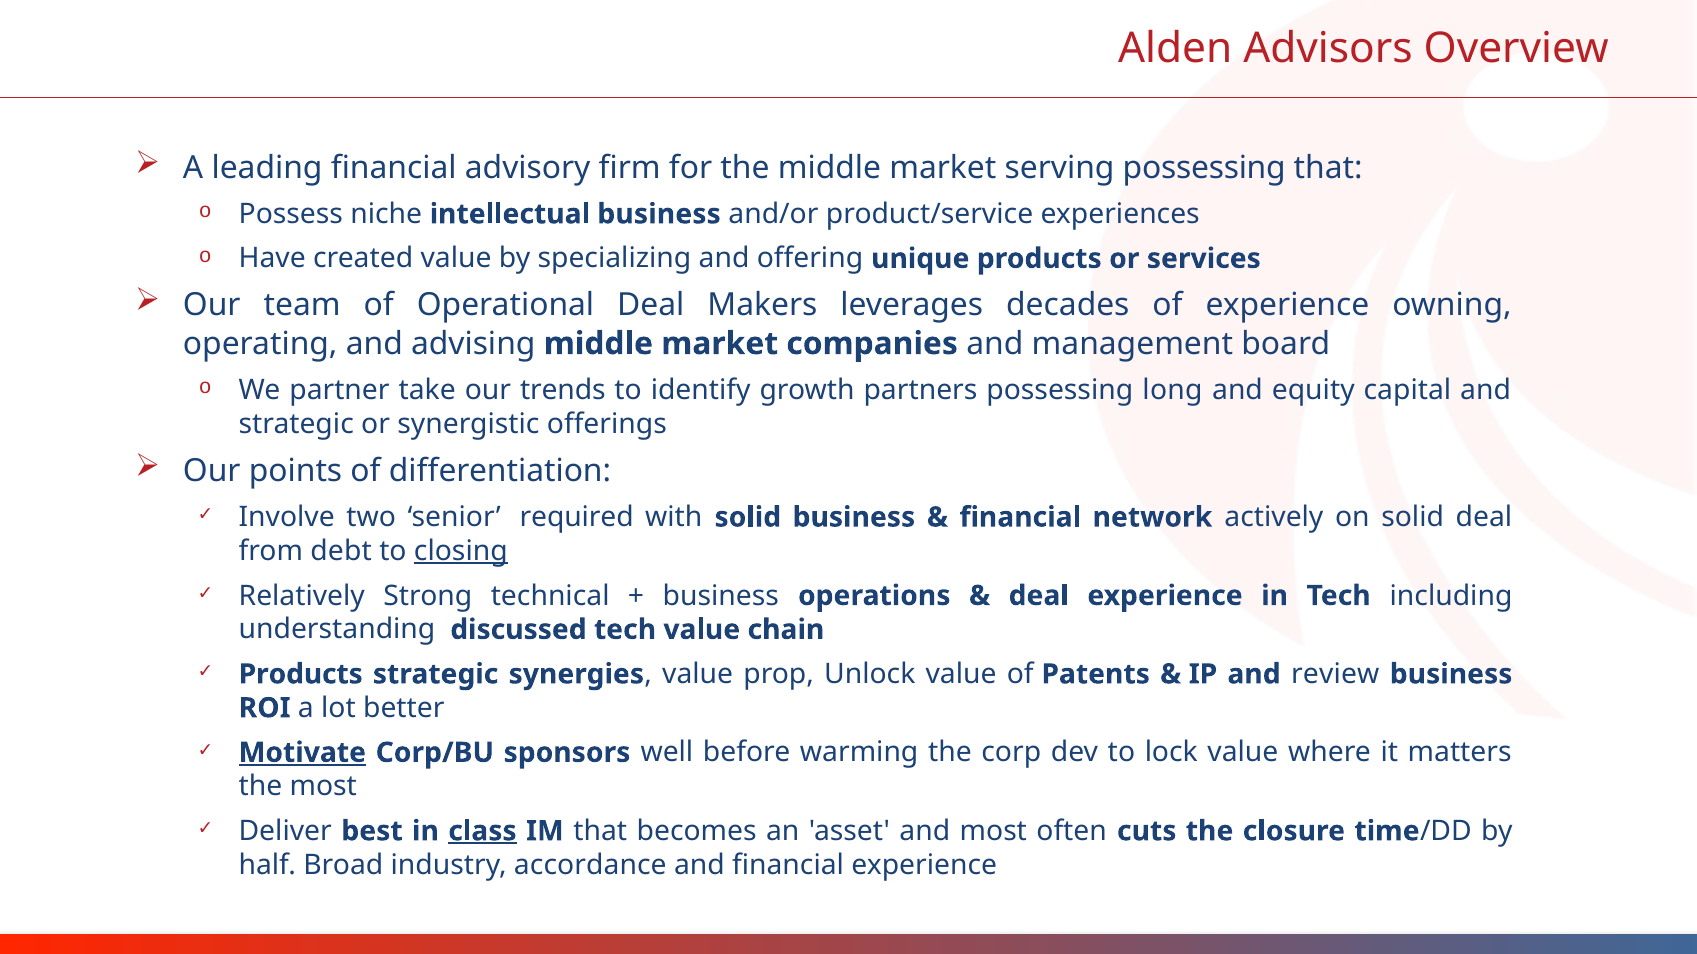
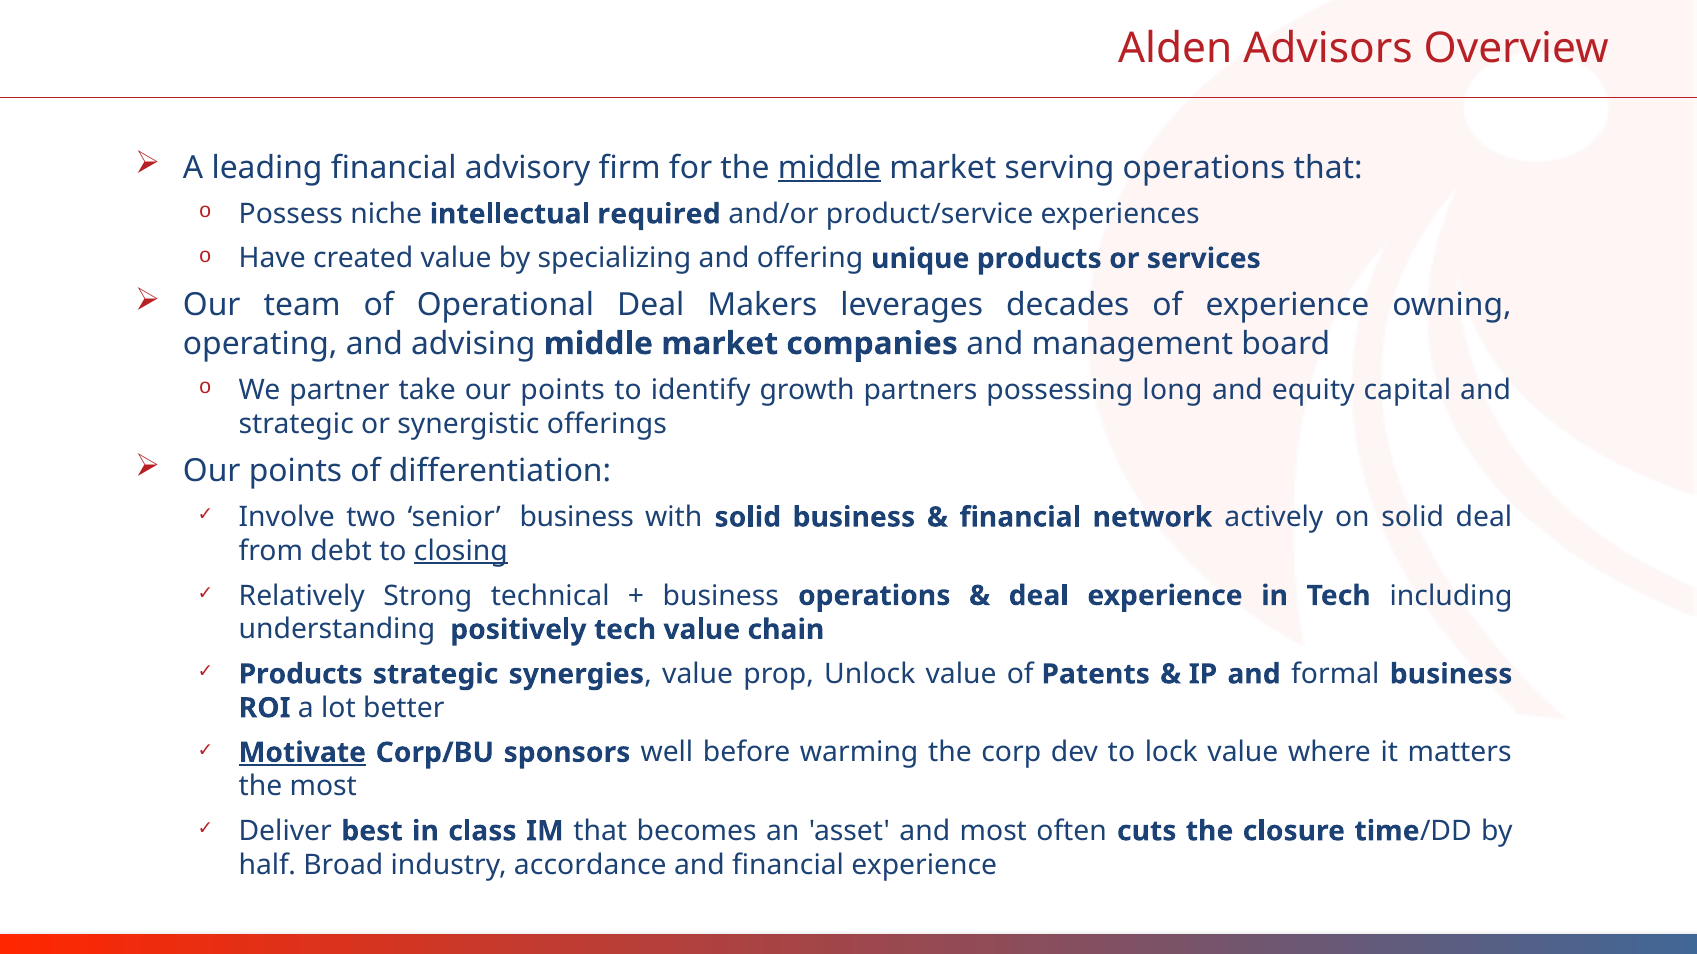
middle underline: none -> present (829, 168)
serving possessing: possessing -> operations (1204, 168)
intellectual business: business -> required (659, 214)
trends: trends -> points (563, 390)
senior required: required -> business (577, 518)
discussed: discussed -> positively (518, 630)
review: review -> formal (1335, 675)
class underline: present -> none (482, 832)
